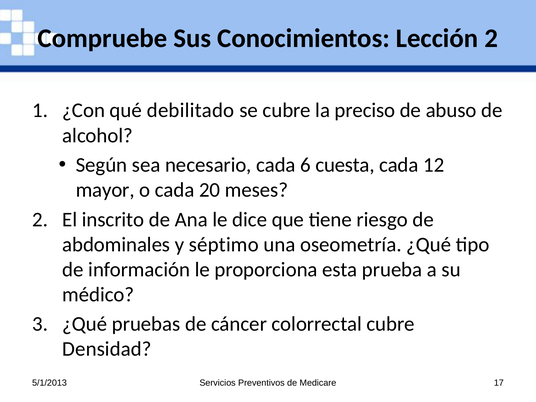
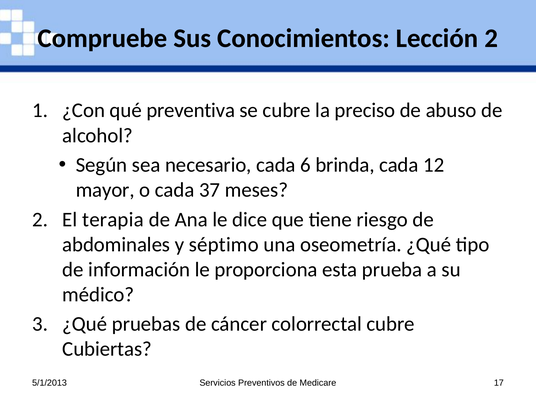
debilitado: debilitado -> preventiva (191, 110)
cuesta: cuesta -> brinda (345, 165)
20: 20 -> 37 (210, 190)
inscrito: inscrito -> terapia (113, 220)
Densidad: Densidad -> Cubiertas (107, 349)
